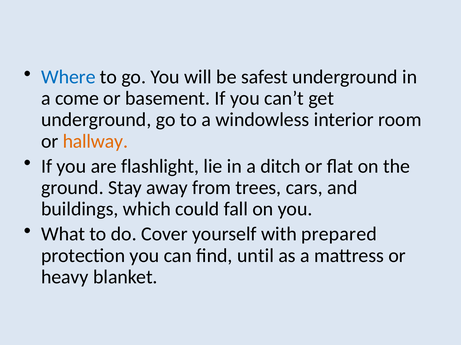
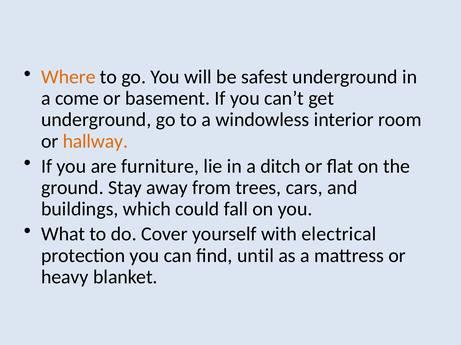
Where colour: blue -> orange (68, 77)
flashlight: flashlight -> furniture (160, 167)
prepared: prepared -> electrical (339, 235)
